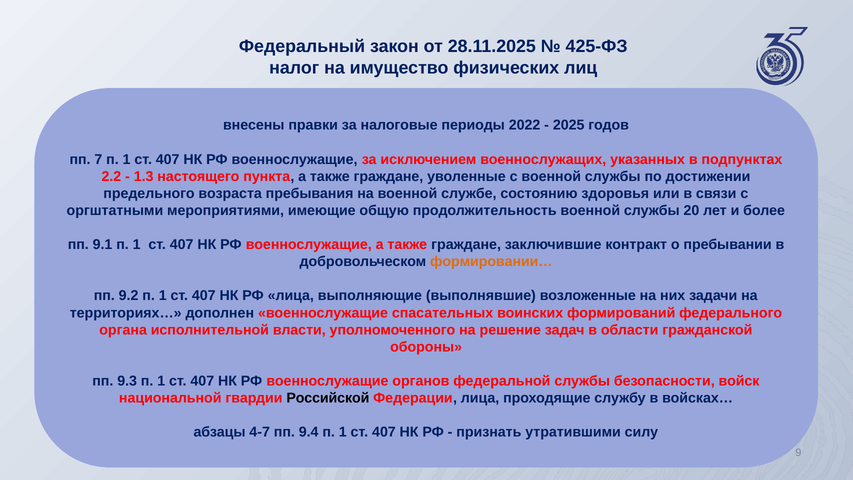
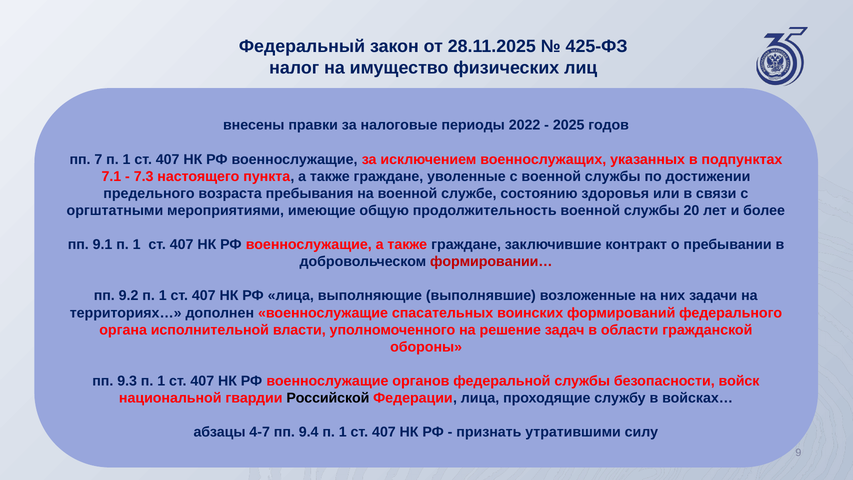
2.2: 2.2 -> 7.1 (111, 176)
1.3: 1.3 -> 7.3 (144, 176)
формировании… colour: orange -> red (491, 262)
